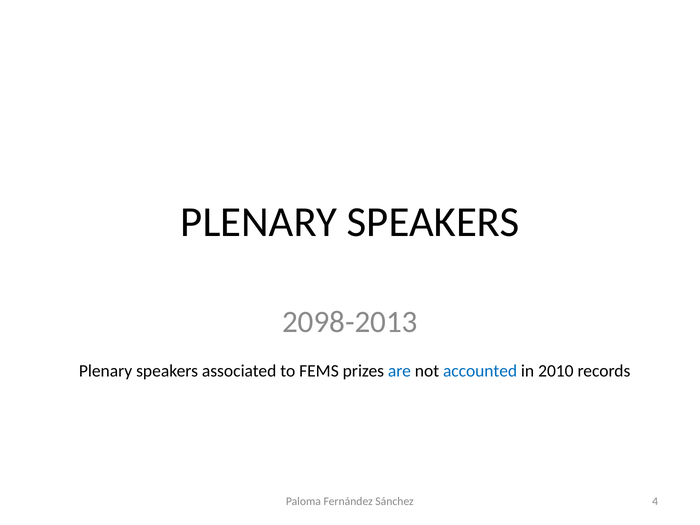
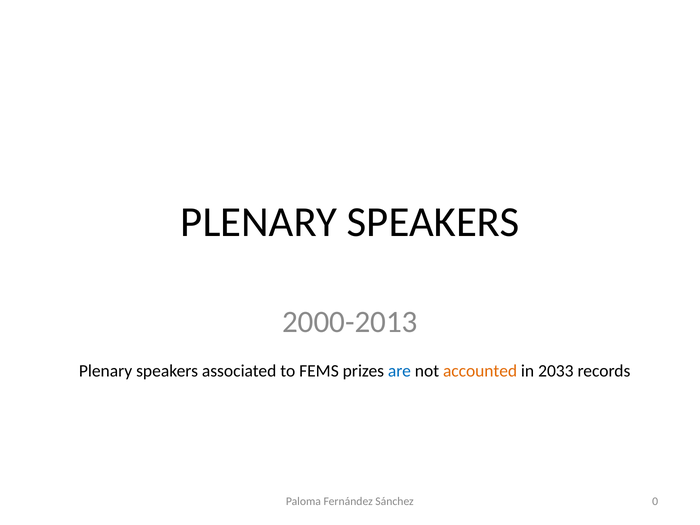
2098-2013: 2098-2013 -> 2000-2013 (350, 322)
accounted colour: blue -> orange (480, 371)
2010: 2010 -> 2033 (556, 371)
4: 4 -> 0 (655, 501)
